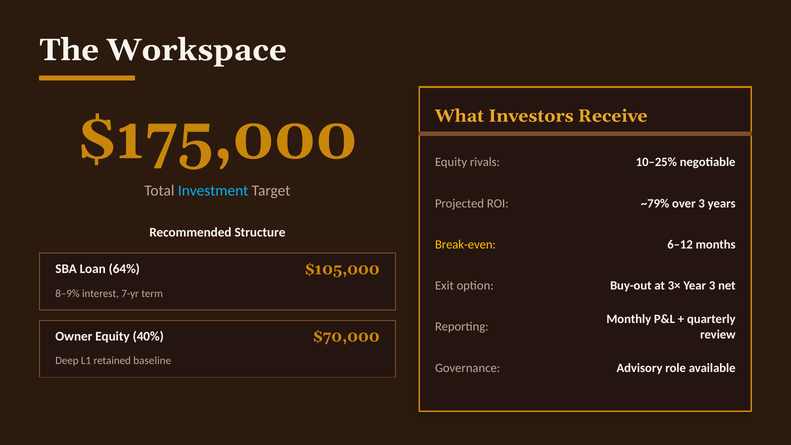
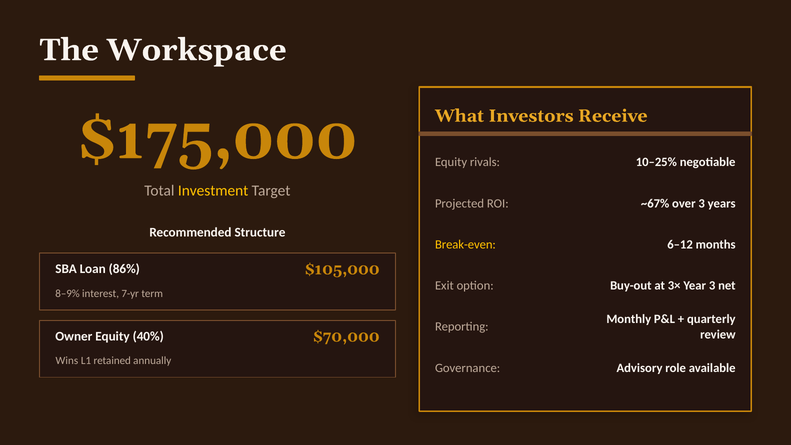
Investment colour: light blue -> yellow (213, 191)
~79%: ~79% -> ~67% (655, 203)
64%: 64% -> 86% (124, 269)
Deep: Deep -> Wins (67, 361)
baseline: baseline -> annually (152, 361)
